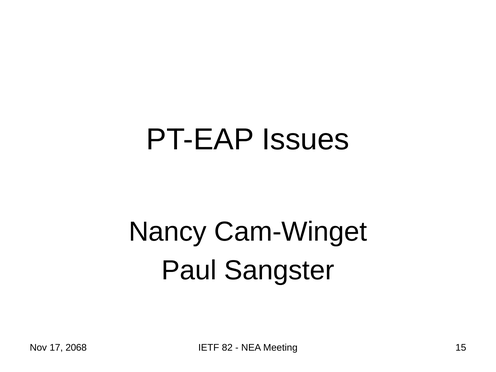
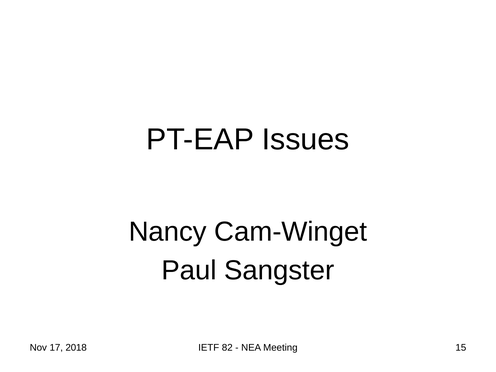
2068: 2068 -> 2018 (76, 348)
